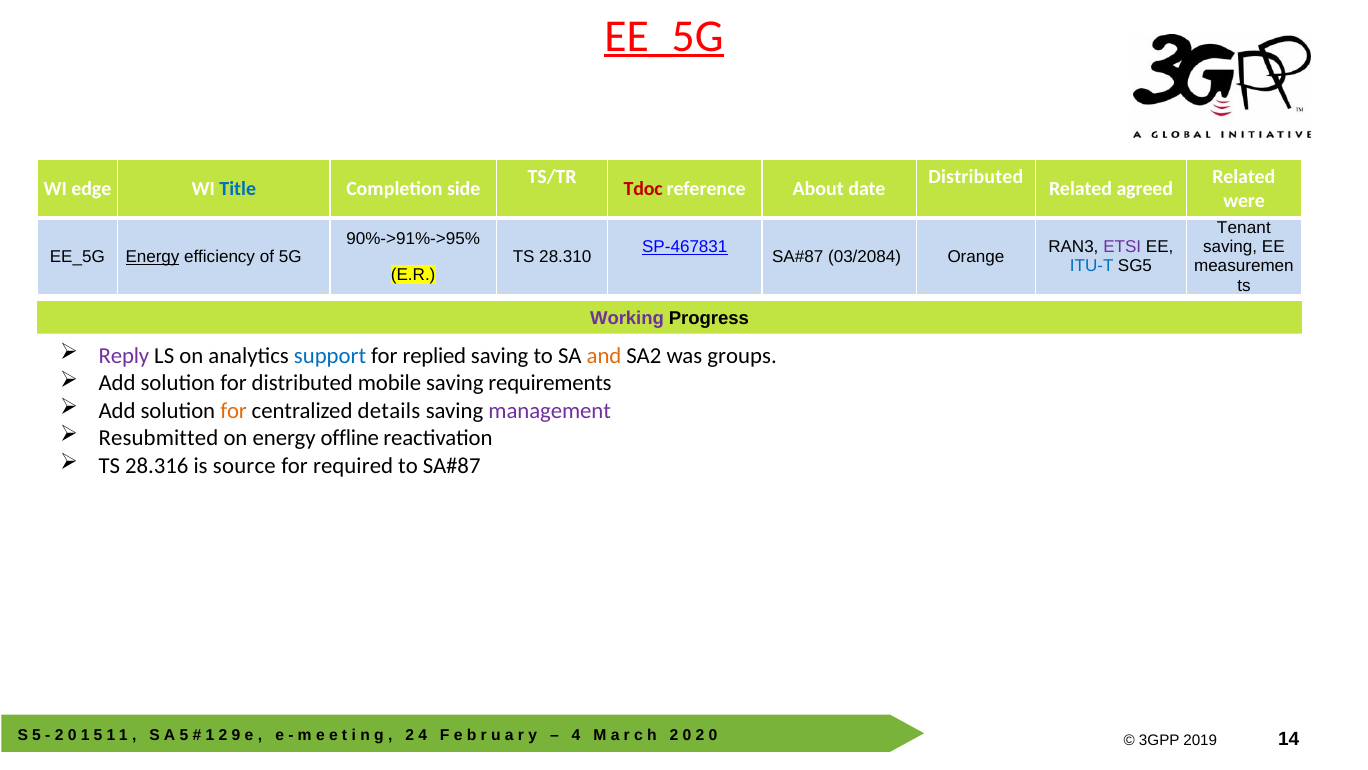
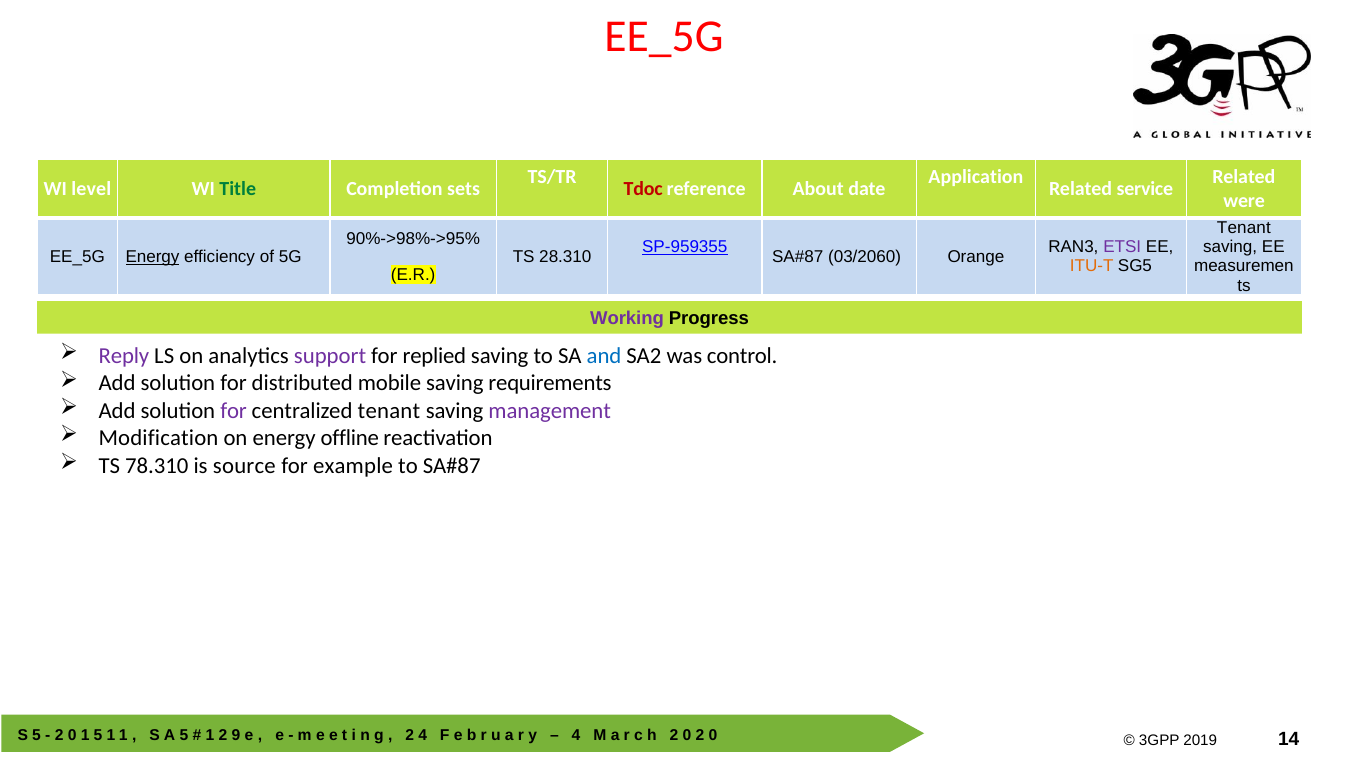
EE_5G underline: present -> none (664, 36)
Distributed: Distributed -> Application (976, 177)
edge: edge -> level (91, 189)
Title colour: blue -> green (238, 189)
side: side -> sets (464, 189)
agreed: agreed -> service (1145, 189)
90%->91%->95%: 90%->91%->95% -> 90%->98%->95% (413, 238)
SP-467831: SP-467831 -> SP-959355 (685, 247)
03/2084: 03/2084 -> 03/2060 (865, 257)
ITU-T colour: blue -> orange (1092, 266)
support colour: blue -> purple (330, 356)
and colour: orange -> blue (604, 356)
groups: groups -> control (742, 356)
for colour: orange -> purple (234, 411)
centralized details: details -> tenant (389, 411)
Resubmitted: Resubmitted -> Modification (158, 438)
28.316: 28.316 -> 78.310 (157, 465)
required: required -> example (353, 465)
